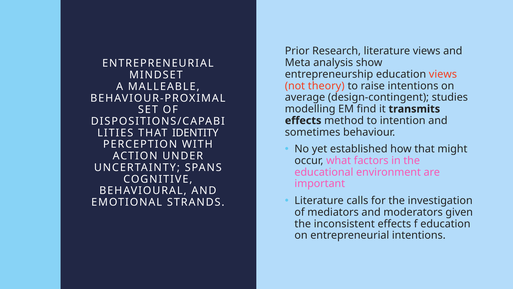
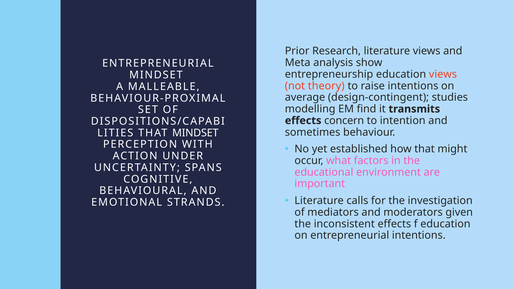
method: method -> concern (344, 120)
THAT IDENTITY: IDENTITY -> MINDSET (195, 133)
